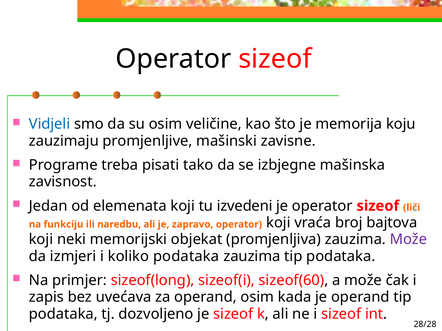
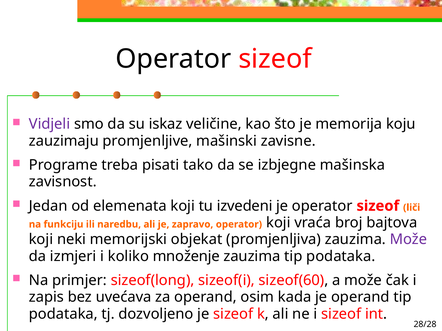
Vidjeli colour: blue -> purple (50, 124)
su osim: osim -> iskaz (166, 124)
koliko podataka: podataka -> množenje (186, 257)
